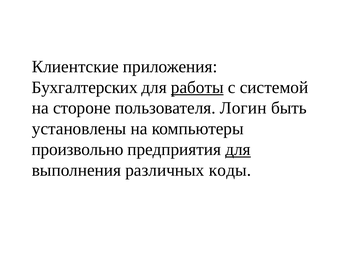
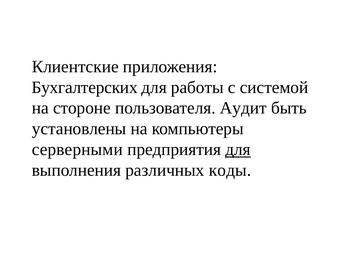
работы underline: present -> none (197, 87)
Логин: Логин -> Аудит (243, 108)
произвольно: произвольно -> серверными (77, 149)
